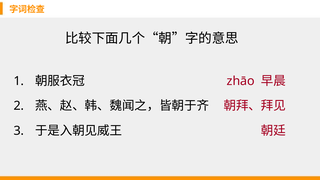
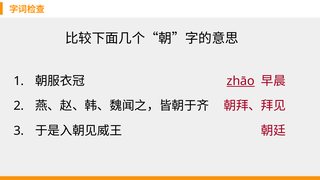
zhāo underline: none -> present (241, 81)
